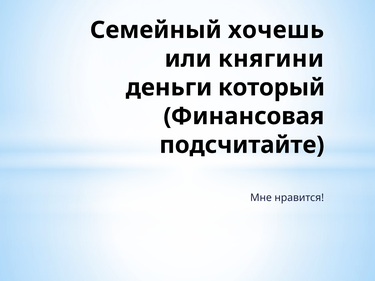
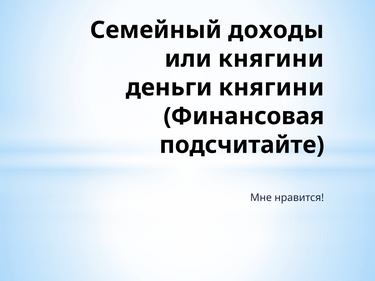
хочешь: хочешь -> доходы (276, 30)
деньги который: который -> княгини (271, 88)
